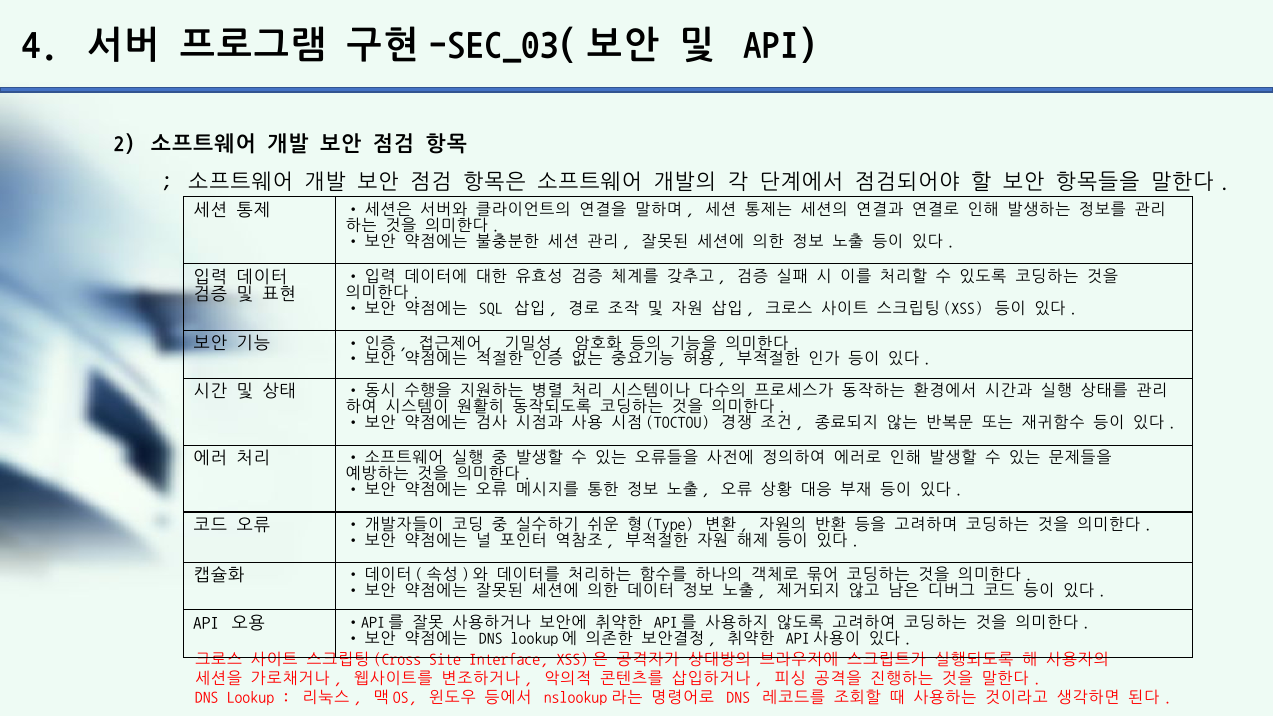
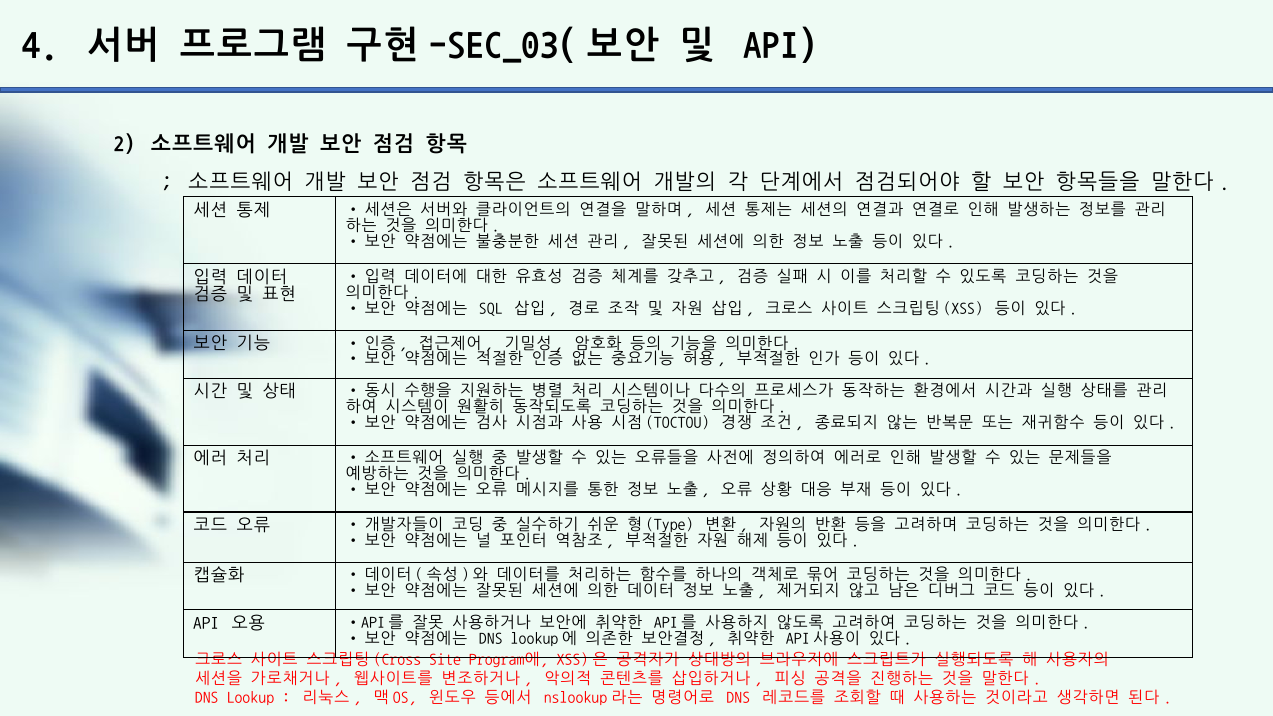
Interface: Interface -> Program에 (509, 659)
